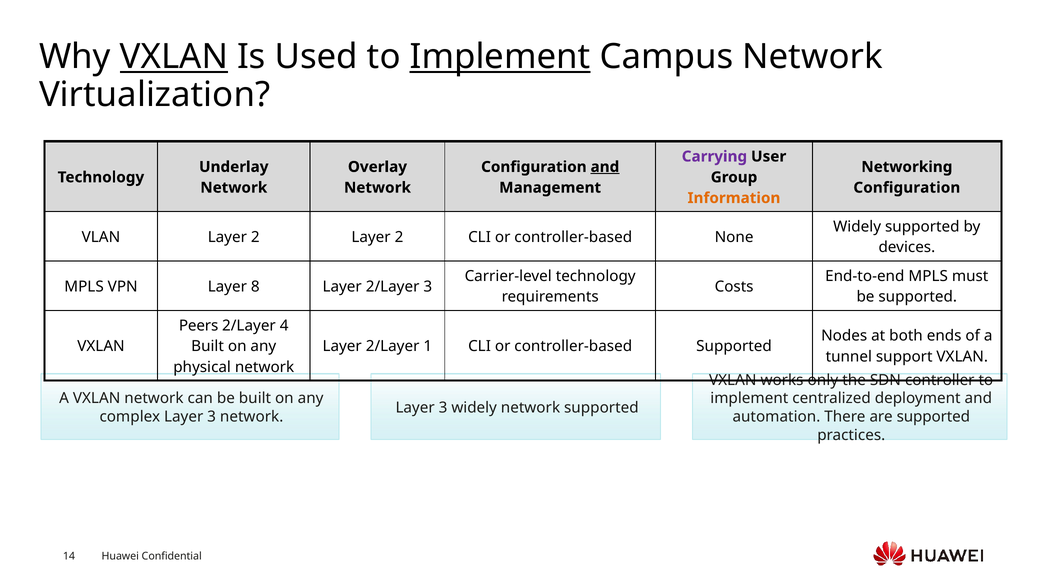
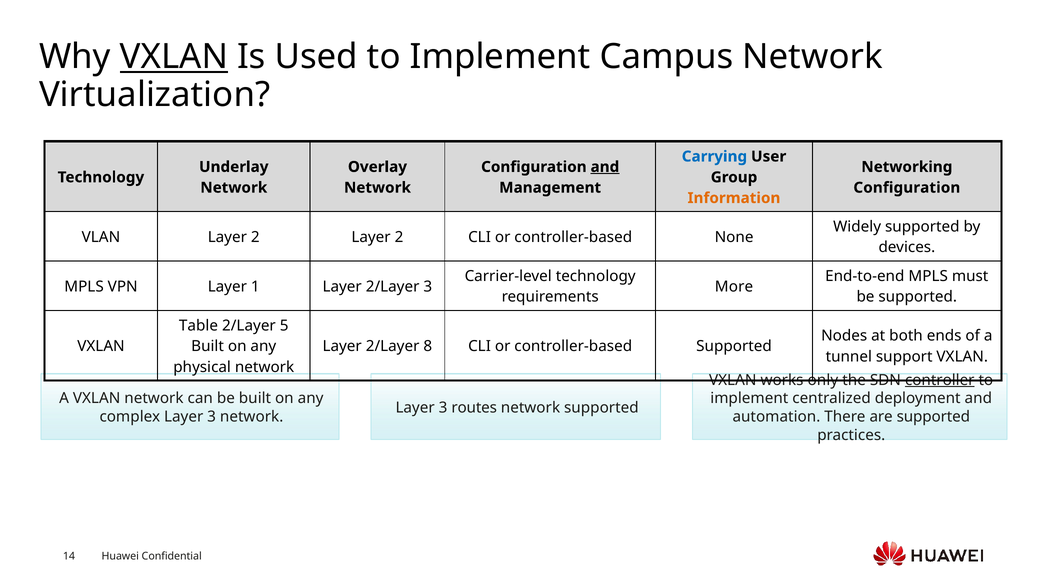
Implement underline: present -> none (500, 57)
Carrying colour: purple -> blue (714, 156)
8: 8 -> 1 (255, 286)
Costs: Costs -> More (734, 286)
Peers: Peers -> Table (199, 325)
4: 4 -> 5 (284, 325)
1: 1 -> 8 (428, 346)
controller underline: none -> present (940, 380)
3 widely: widely -> routes (474, 407)
